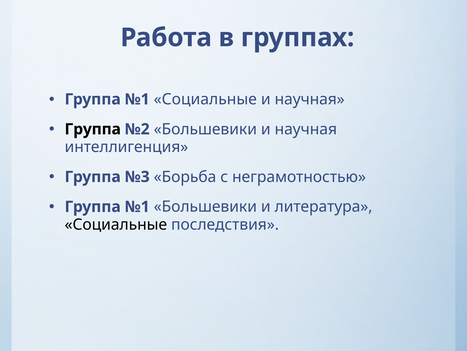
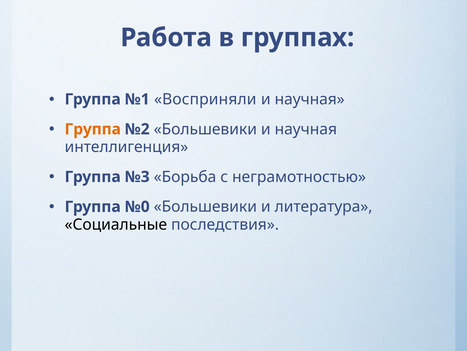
№1 Социальные: Социальные -> Восприняли (205, 99)
Группа colour: black -> orange (93, 129)
№1: №1 -> №0 (137, 206)
